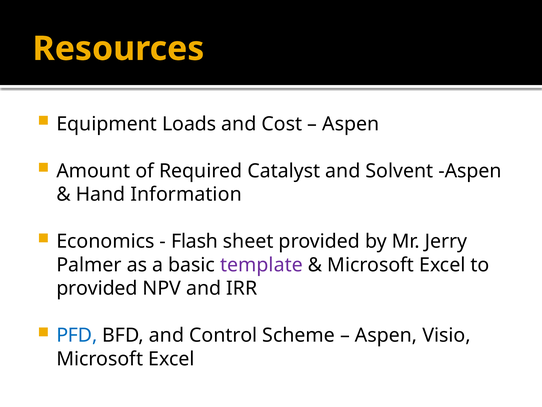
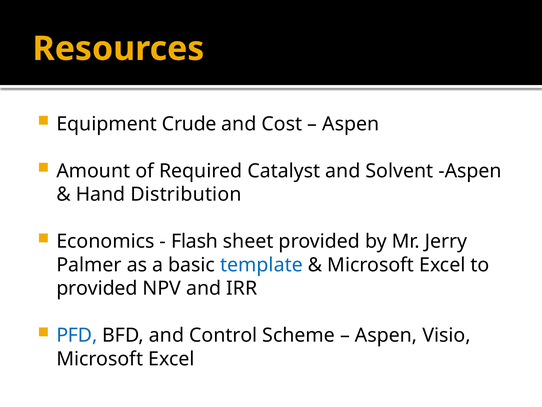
Loads: Loads -> Crude (189, 124)
Information: Information -> Distribution (186, 194)
template colour: purple -> blue (261, 265)
